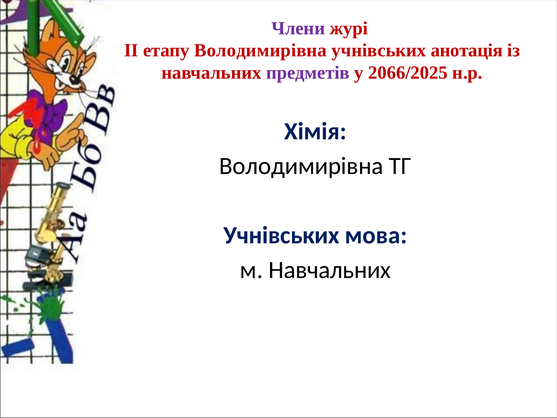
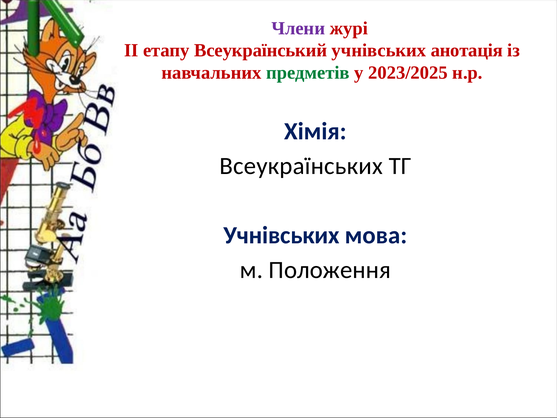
етапу Володимирівна: Володимирівна -> Всеукраїнський (261, 50)
предметів colour: purple -> green (308, 73)
2066/2025: 2066/2025 -> 2023/2025 (408, 73)
Володимирівна: Володимирівна -> Всеукраїнських (301, 166)
м Навчальних: Навчальних -> Положення (330, 270)
